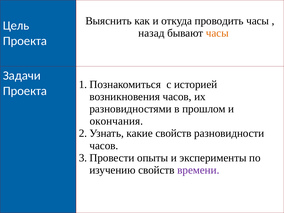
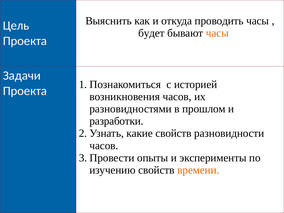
назад: назад -> будет (151, 33)
окончания: окончания -> разработки (116, 121)
времени colour: purple -> orange (198, 170)
